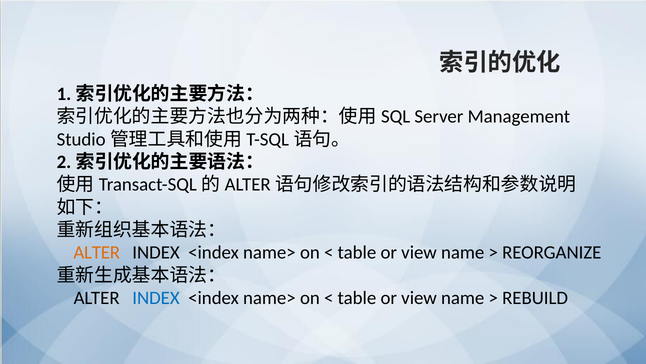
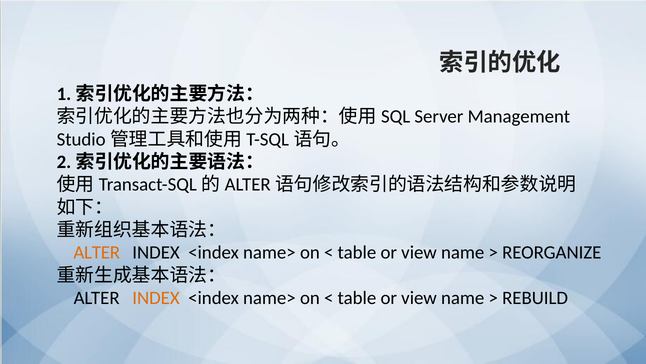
INDEX colour: blue -> orange (156, 297)
